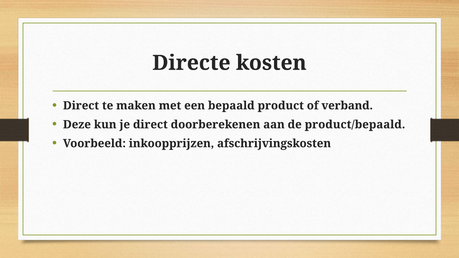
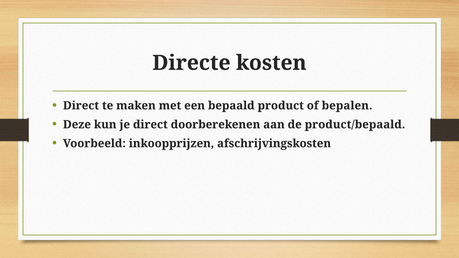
verband: verband -> bepalen (347, 106)
